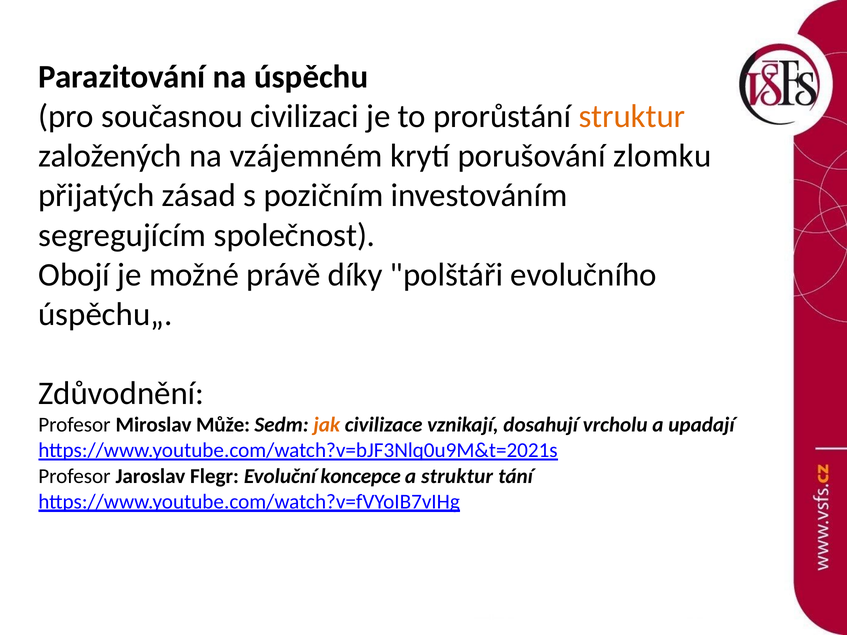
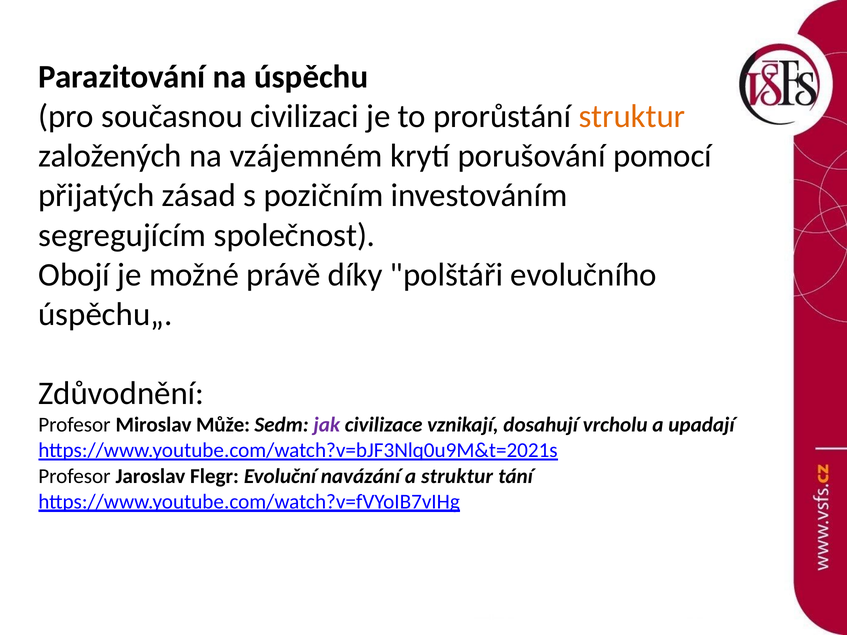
zlomku: zlomku -> pomocí (663, 156)
jak colour: orange -> purple (327, 425)
koncepce: koncepce -> navázání (361, 476)
